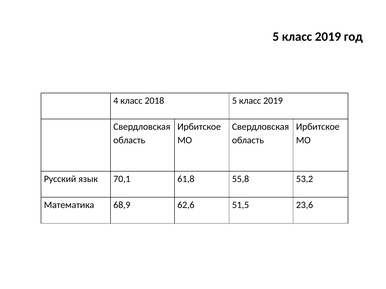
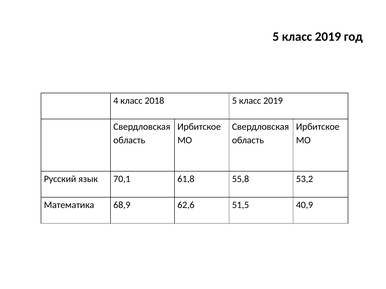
23,6: 23,6 -> 40,9 (305, 205)
